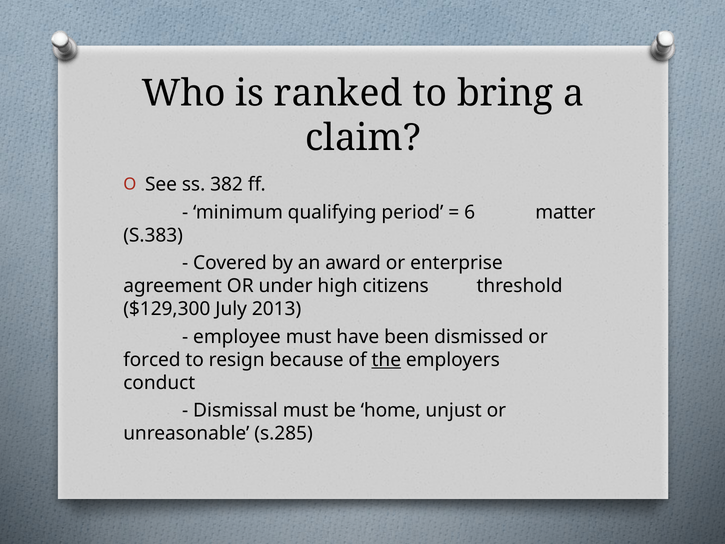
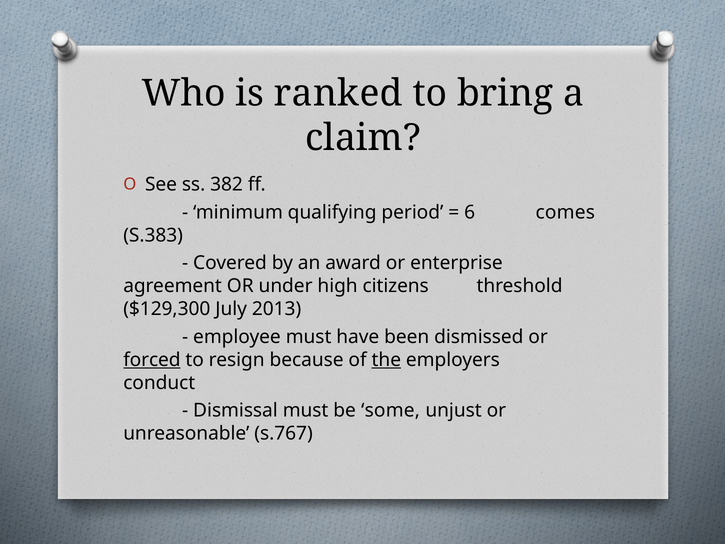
matter: matter -> comes (565, 212)
forced underline: none -> present (152, 360)
home: home -> some (391, 410)
s.285: s.285 -> s.767 (284, 433)
